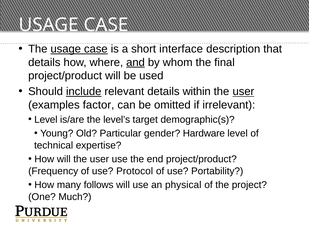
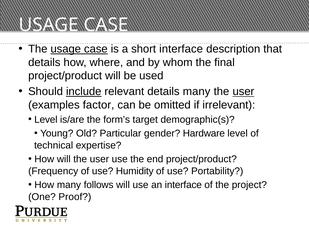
and underline: present -> none (136, 62)
details within: within -> many (197, 91)
level’s: level’s -> form’s (117, 119)
Protocol: Protocol -> Humidity (135, 171)
an physical: physical -> interface (183, 185)
Much: Much -> Proof (75, 197)
